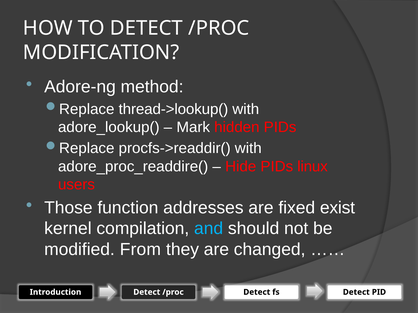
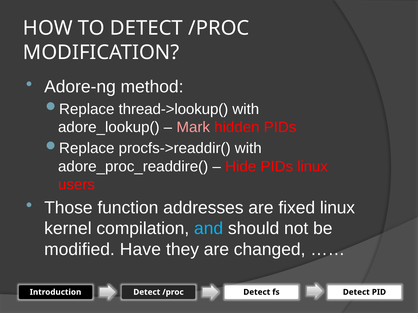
Mark colour: white -> pink (193, 127)
fixed exist: exist -> linux (337, 208)
From: From -> Have (140, 250)
